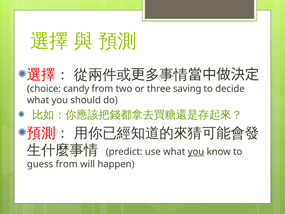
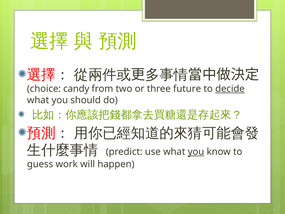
saving: saving -> future (187, 89)
decide underline: none -> present (230, 89)
guess from: from -> work (67, 164)
